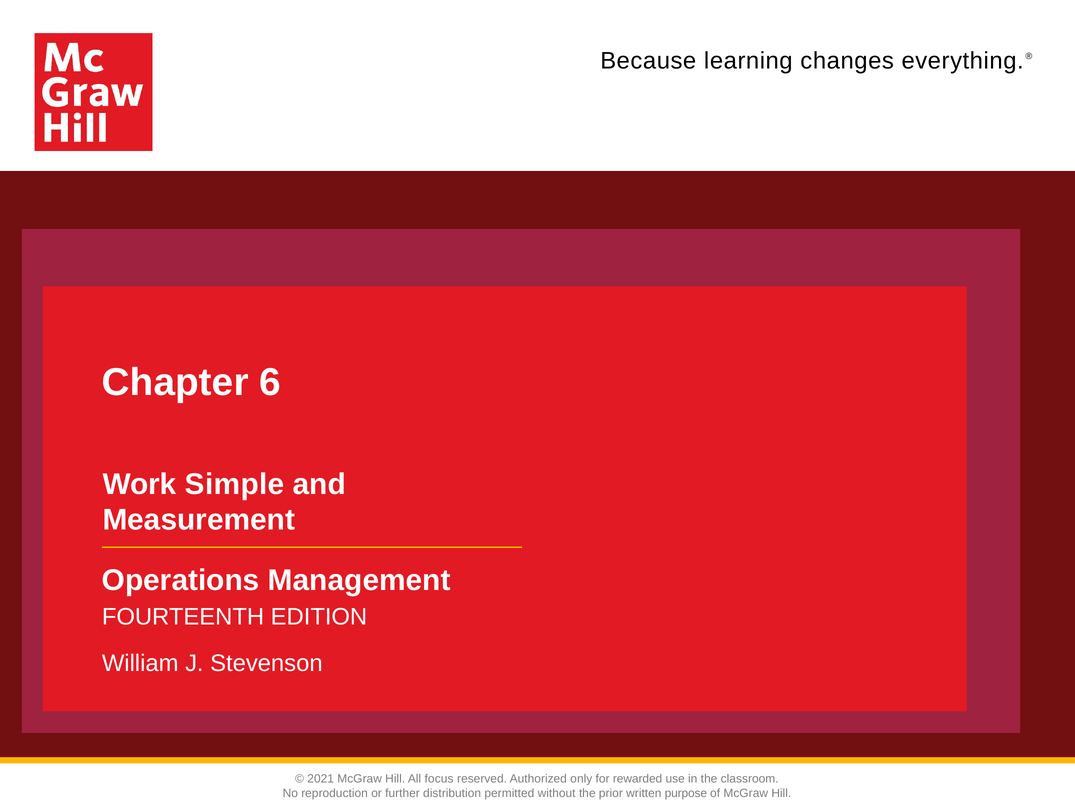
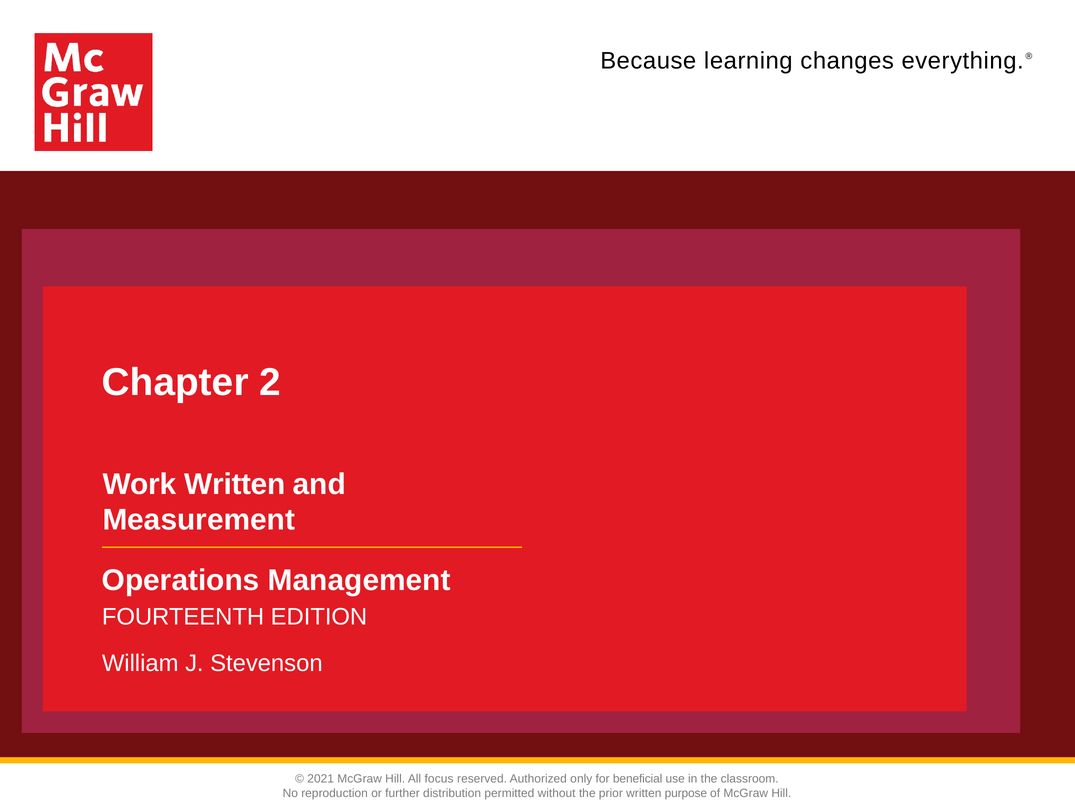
6: 6 -> 2 (270, 382)
Work Simple: Simple -> Written (235, 484)
rewarded: rewarded -> beneficial (638, 778)
